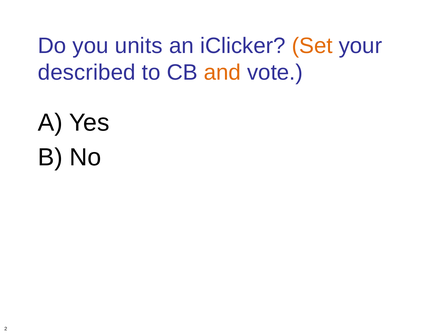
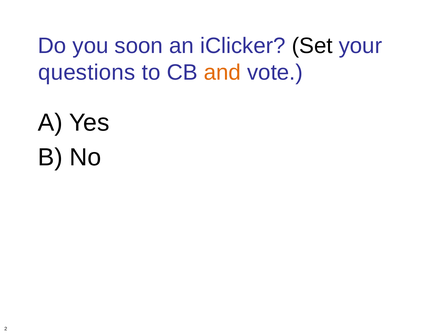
units: units -> soon (139, 46)
Set colour: orange -> black (312, 46)
described: described -> questions (87, 73)
